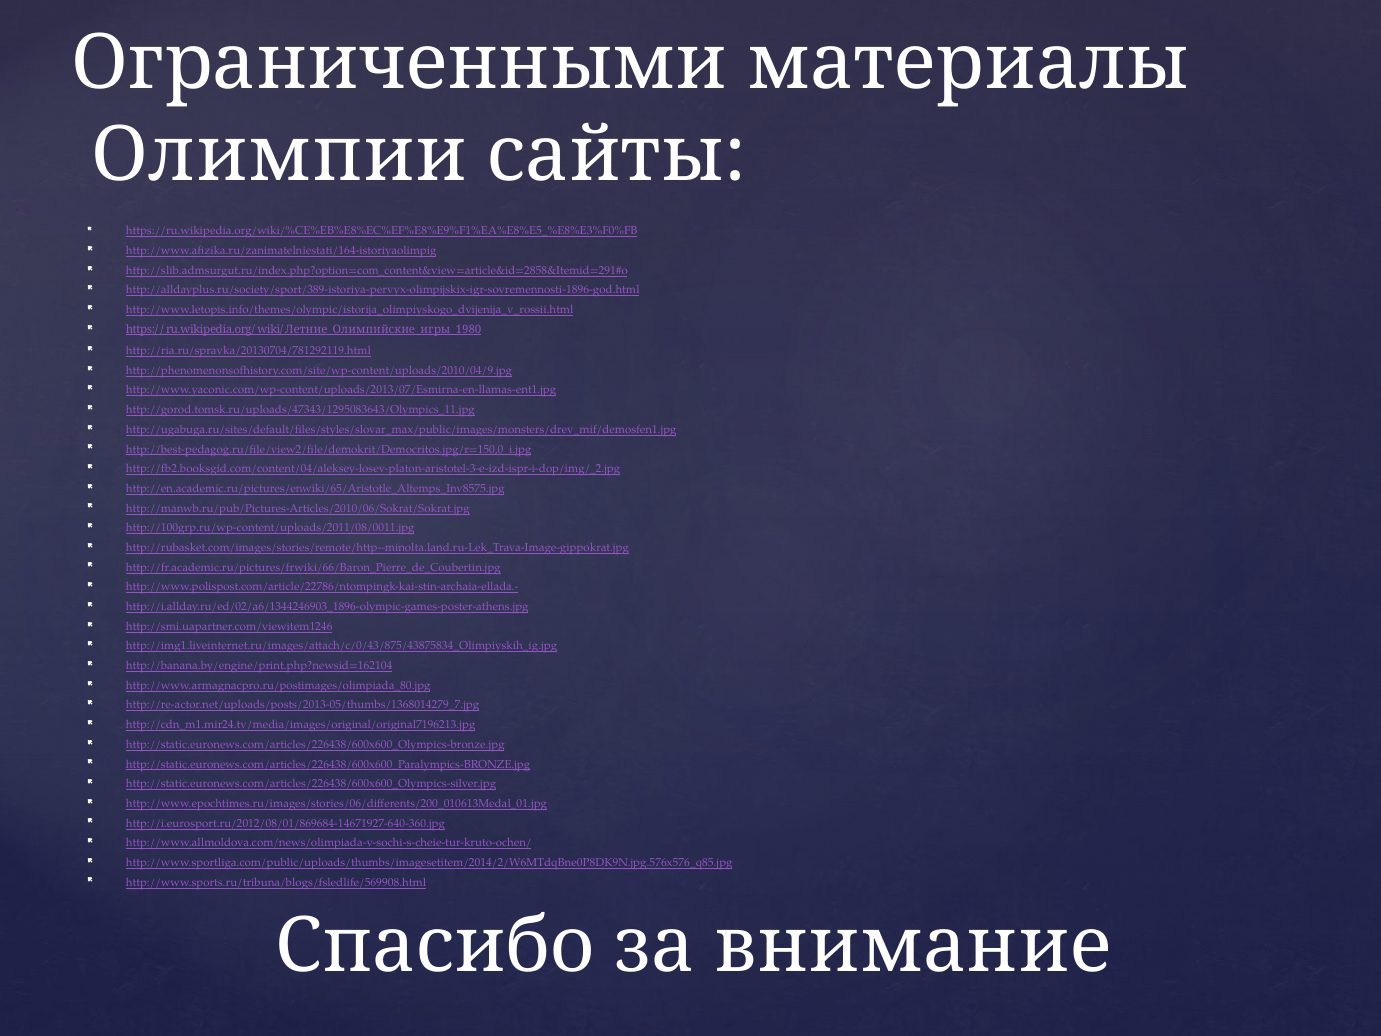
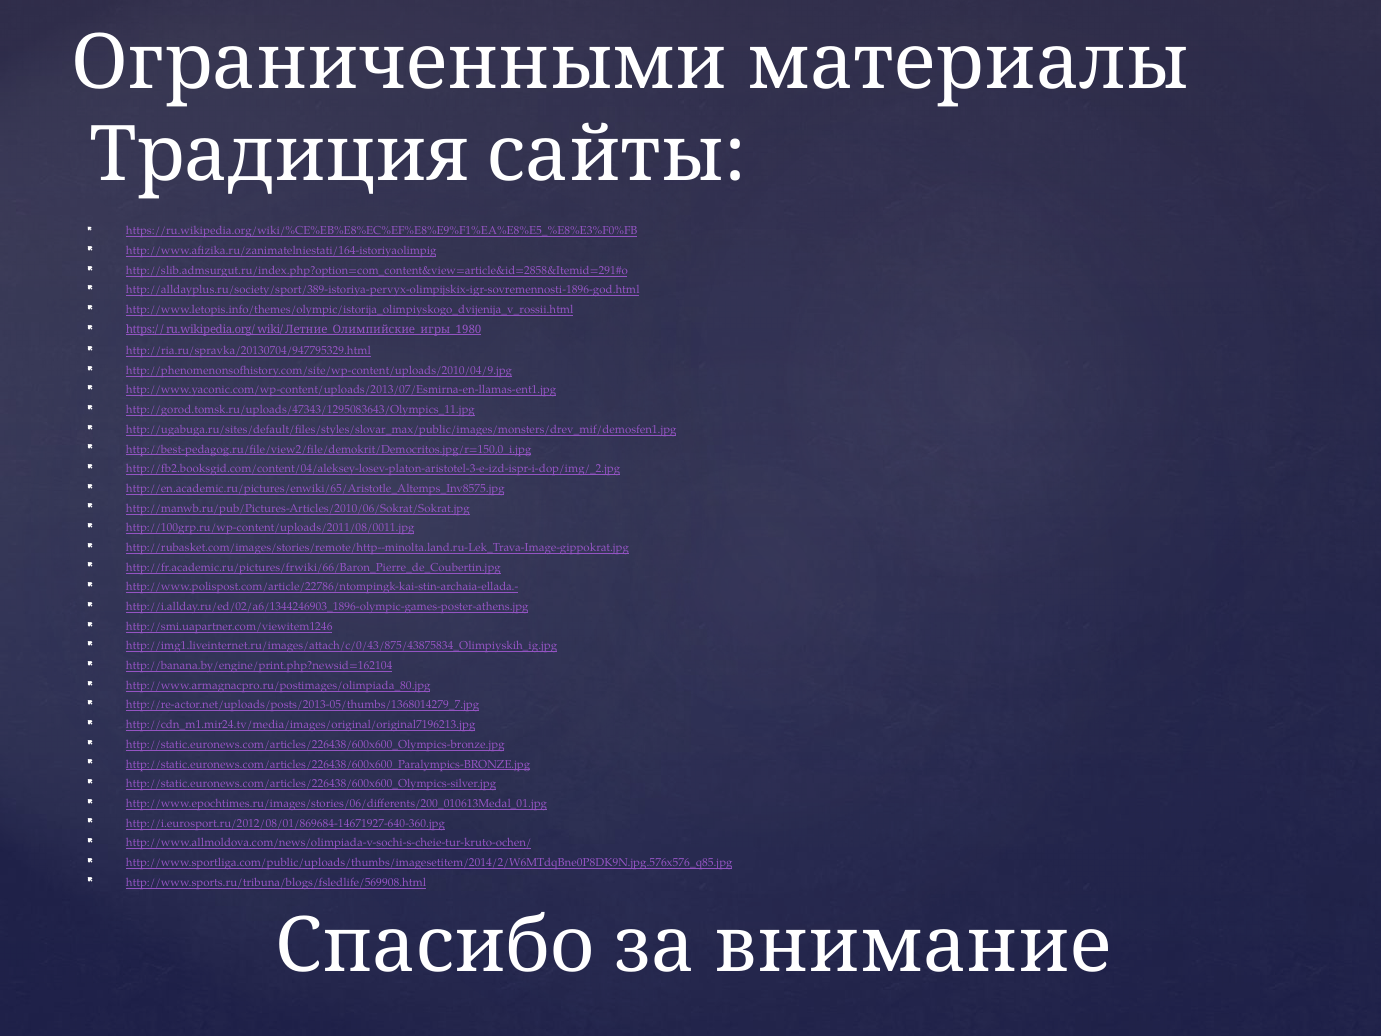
Олимпии: Олимпии -> Традиция (280, 155)
http://ria.ru/spravka/20130704/781292119.html: http://ria.ru/spravka/20130704/781292119.html -> http://ria.ru/spravka/20130704/947795329.html (248, 351)
